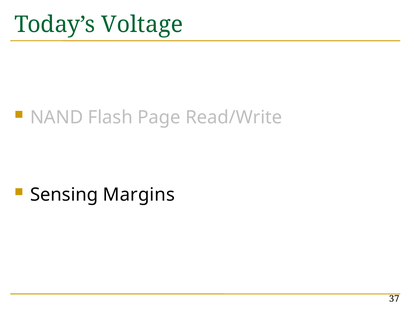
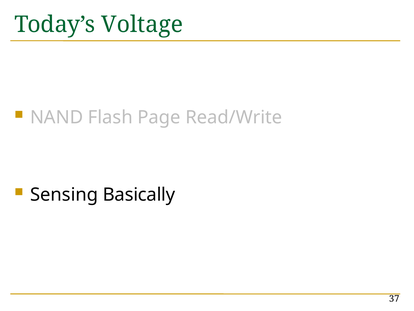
Margins: Margins -> Basically (139, 194)
